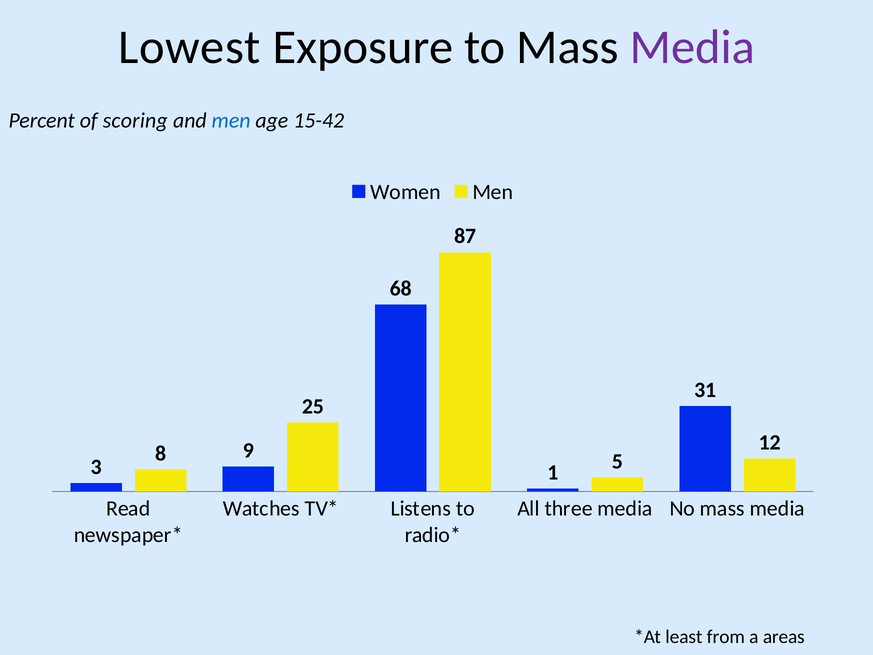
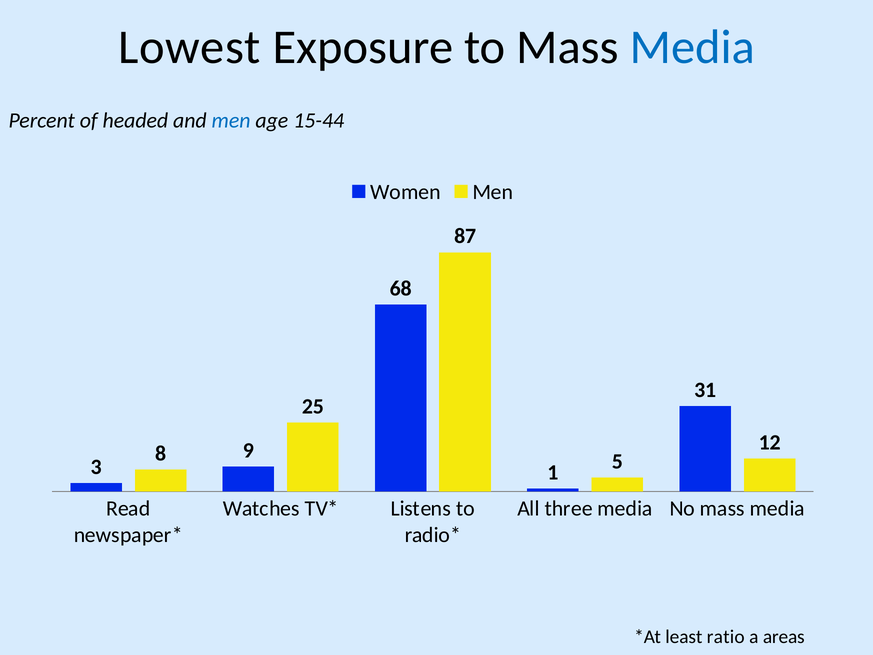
Media colour: purple -> blue (692, 47)
scoring: scoring -> headed (135, 121)
15-42: 15-42 -> 15-44 (319, 121)
from: from -> ratio (726, 637)
